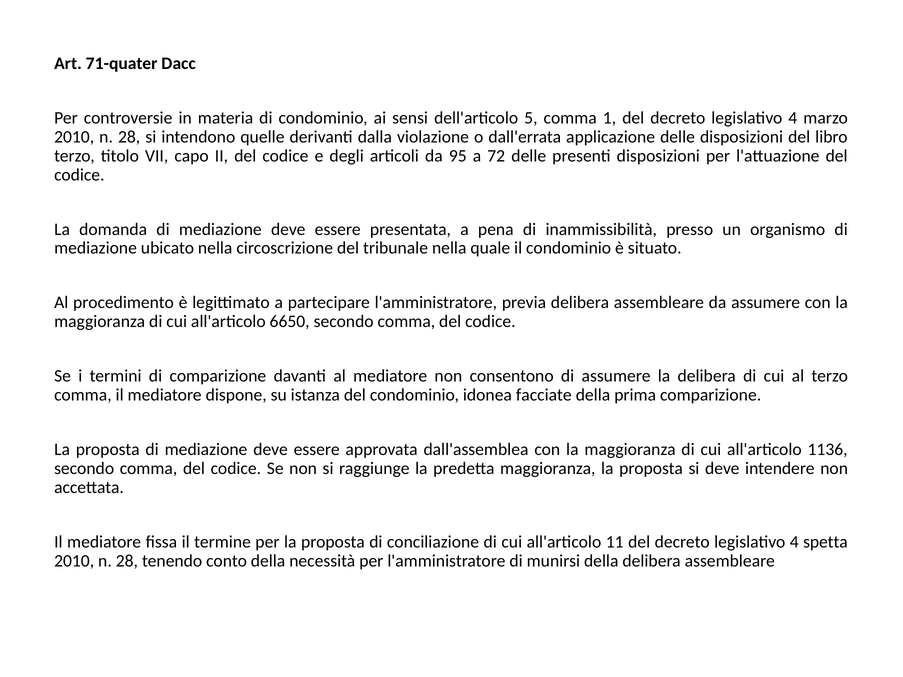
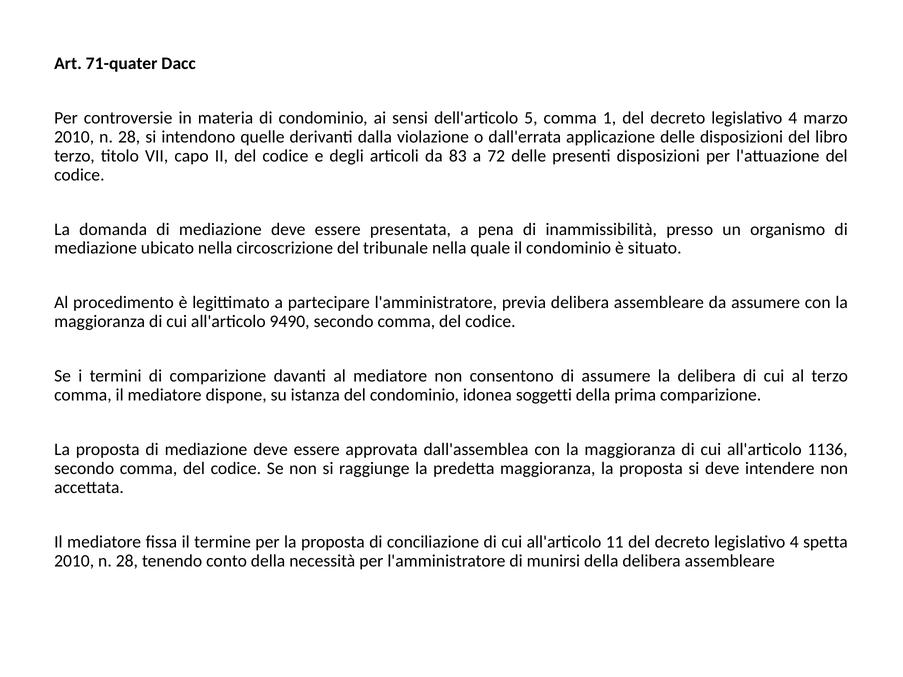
95: 95 -> 83 (458, 156)
6650: 6650 -> 9490 (290, 322)
facciate: facciate -> soggetti (544, 395)
